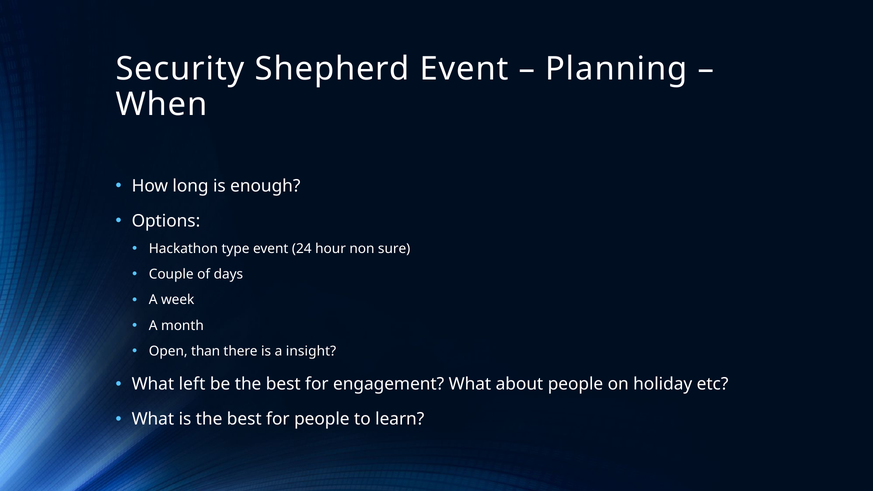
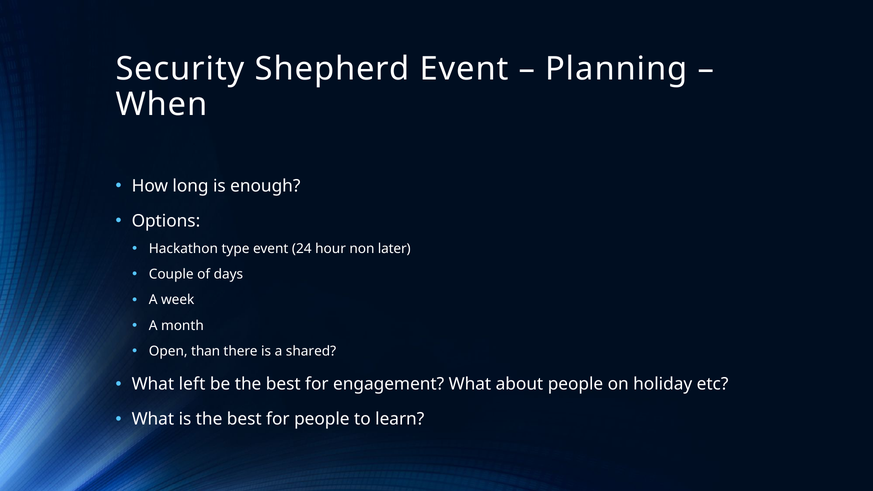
sure: sure -> later (394, 249)
insight: insight -> shared (311, 351)
